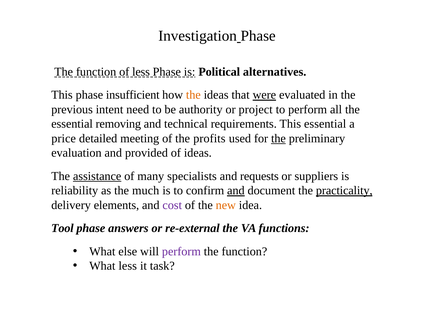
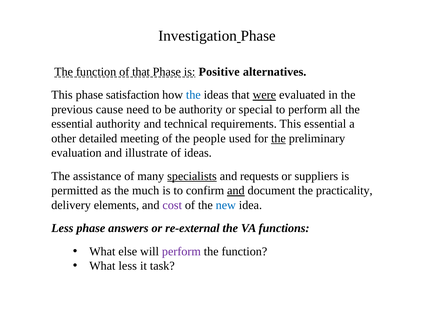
of less: less -> that (141, 72)
Political: Political -> Positive (219, 72)
insufficient: insufficient -> satisfaction (133, 95)
the colour: orange -> blue (193, 95)
intent: intent -> cause (109, 109)
project: project -> special (256, 109)
essential removing: removing -> authority (118, 124)
price: price -> other (64, 138)
profits: profits -> people (209, 138)
provided: provided -> illustrate (146, 153)
assistance underline: present -> none (97, 176)
specialists underline: none -> present (192, 176)
reliability: reliability -> permitted (75, 190)
practicality underline: present -> none (344, 190)
new colour: orange -> blue (226, 205)
Tool: Tool -> Less (62, 228)
